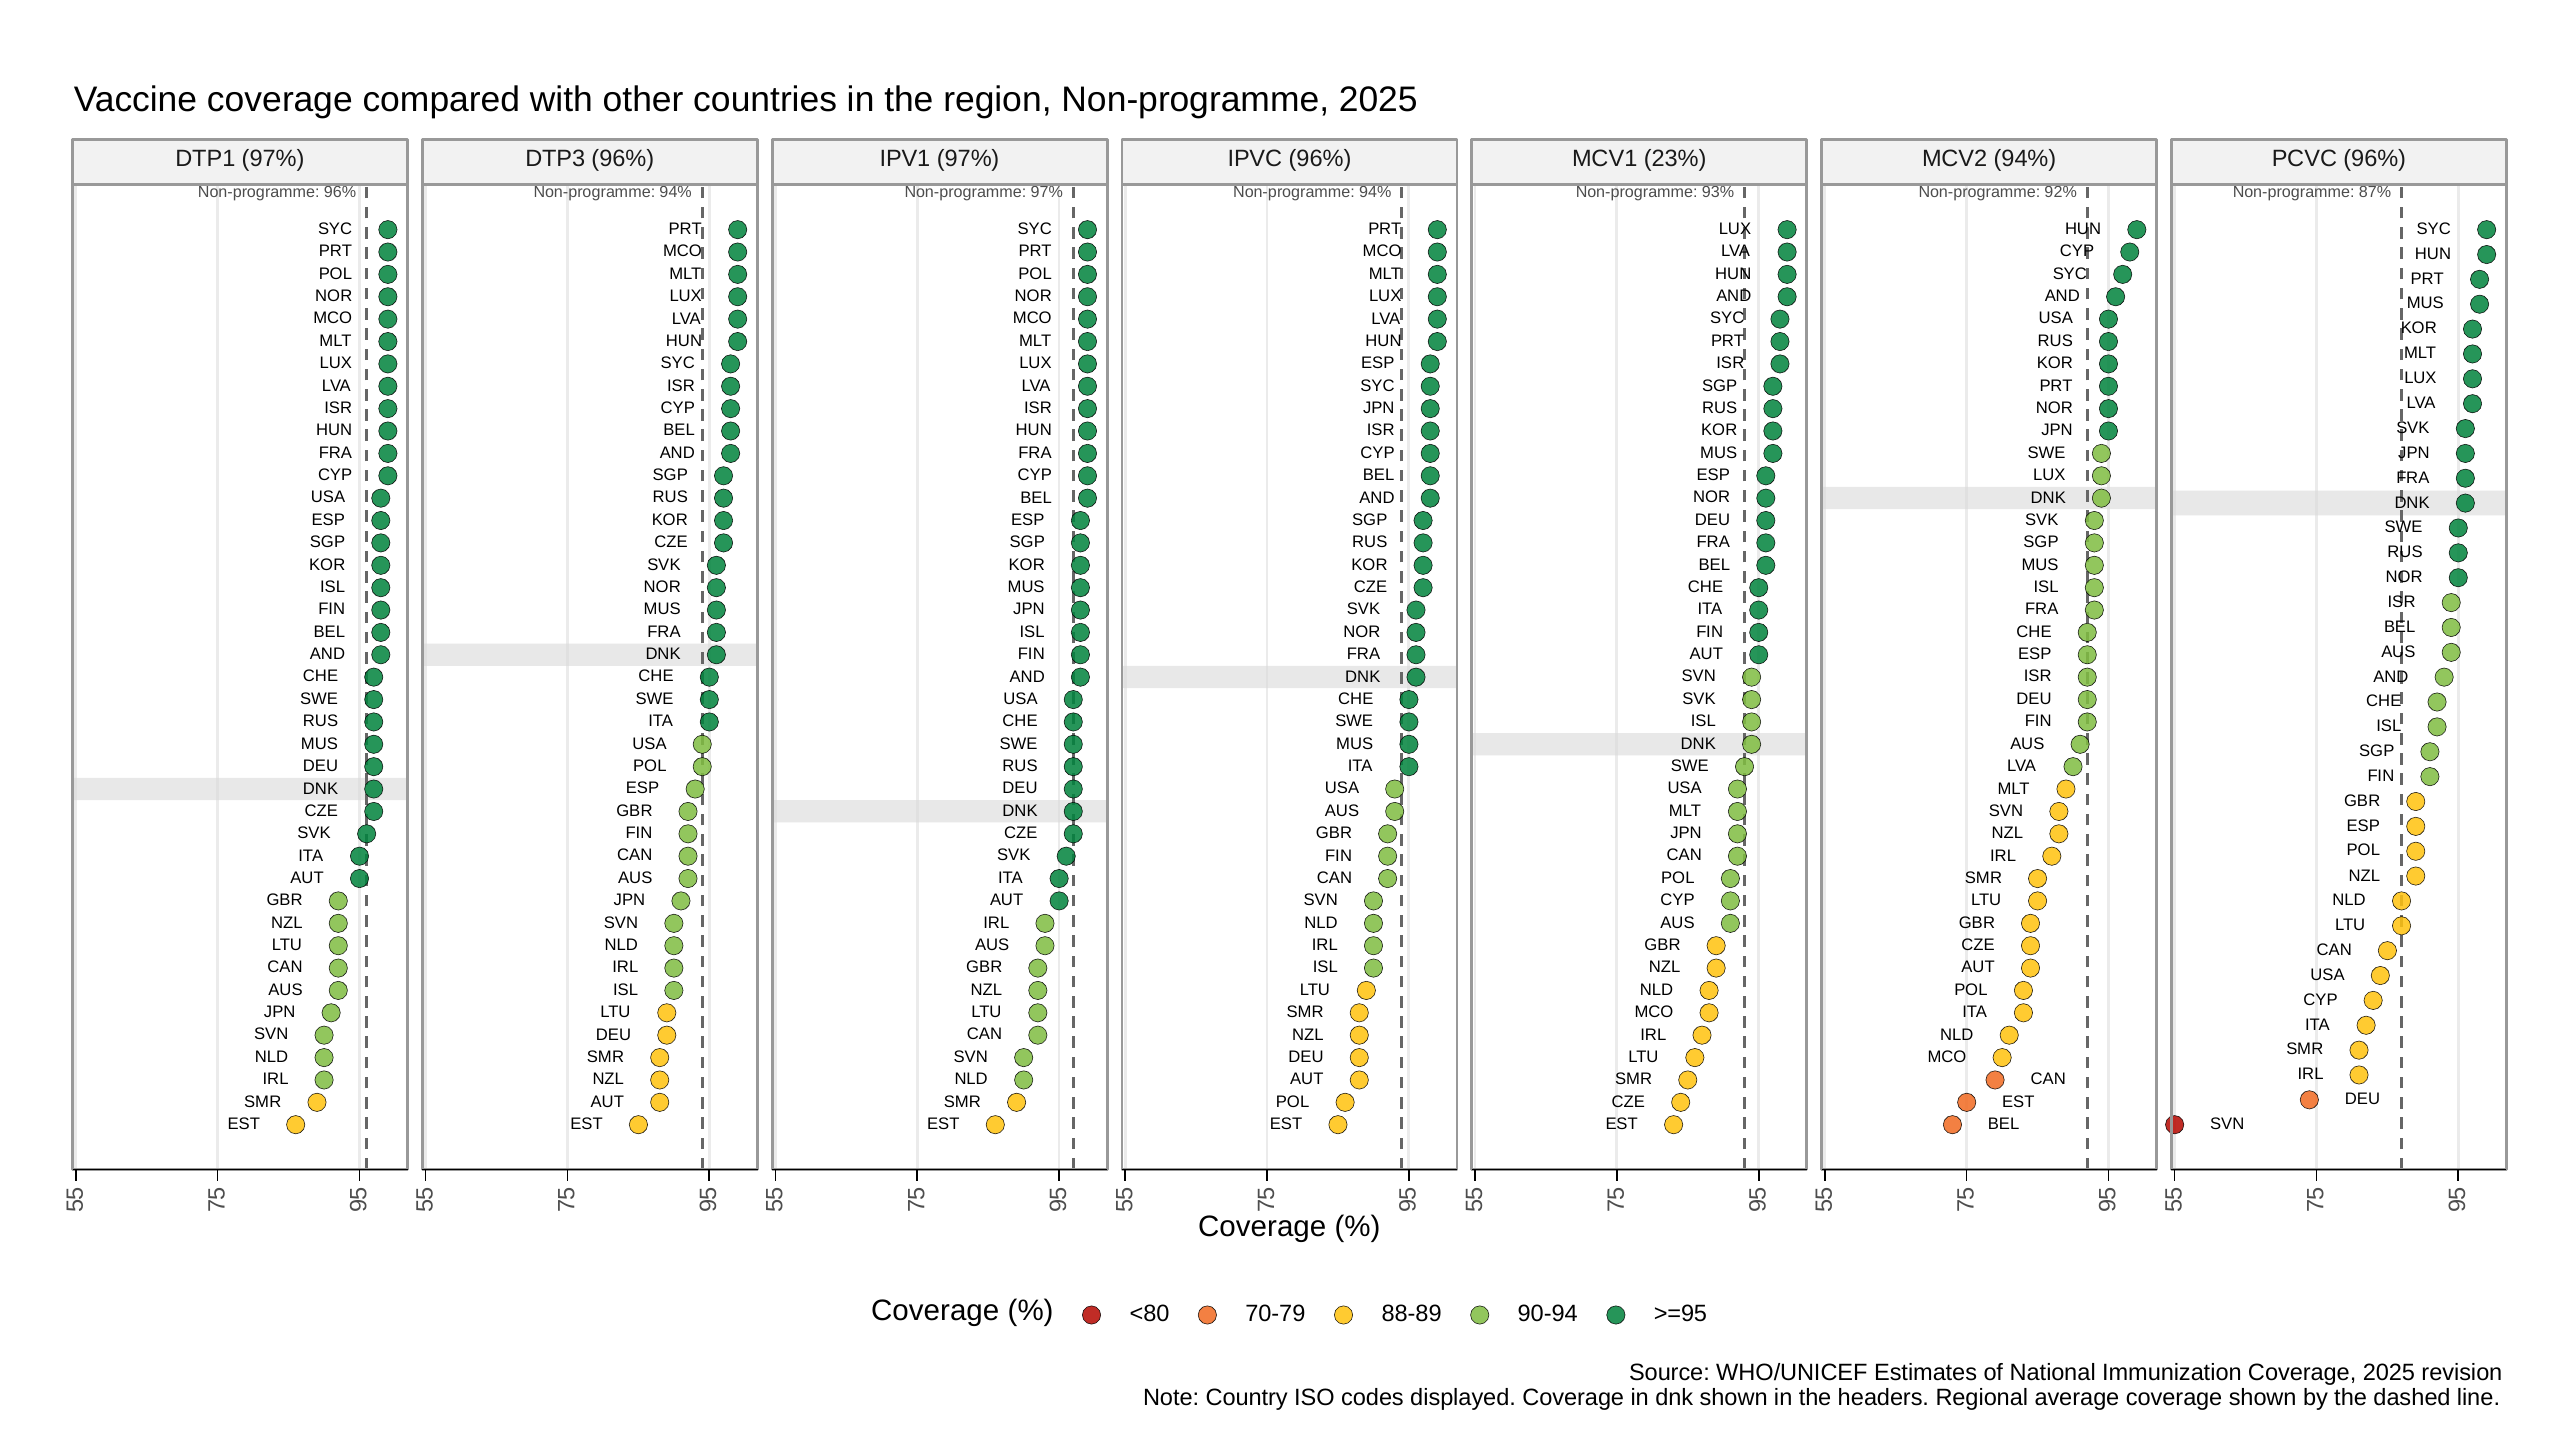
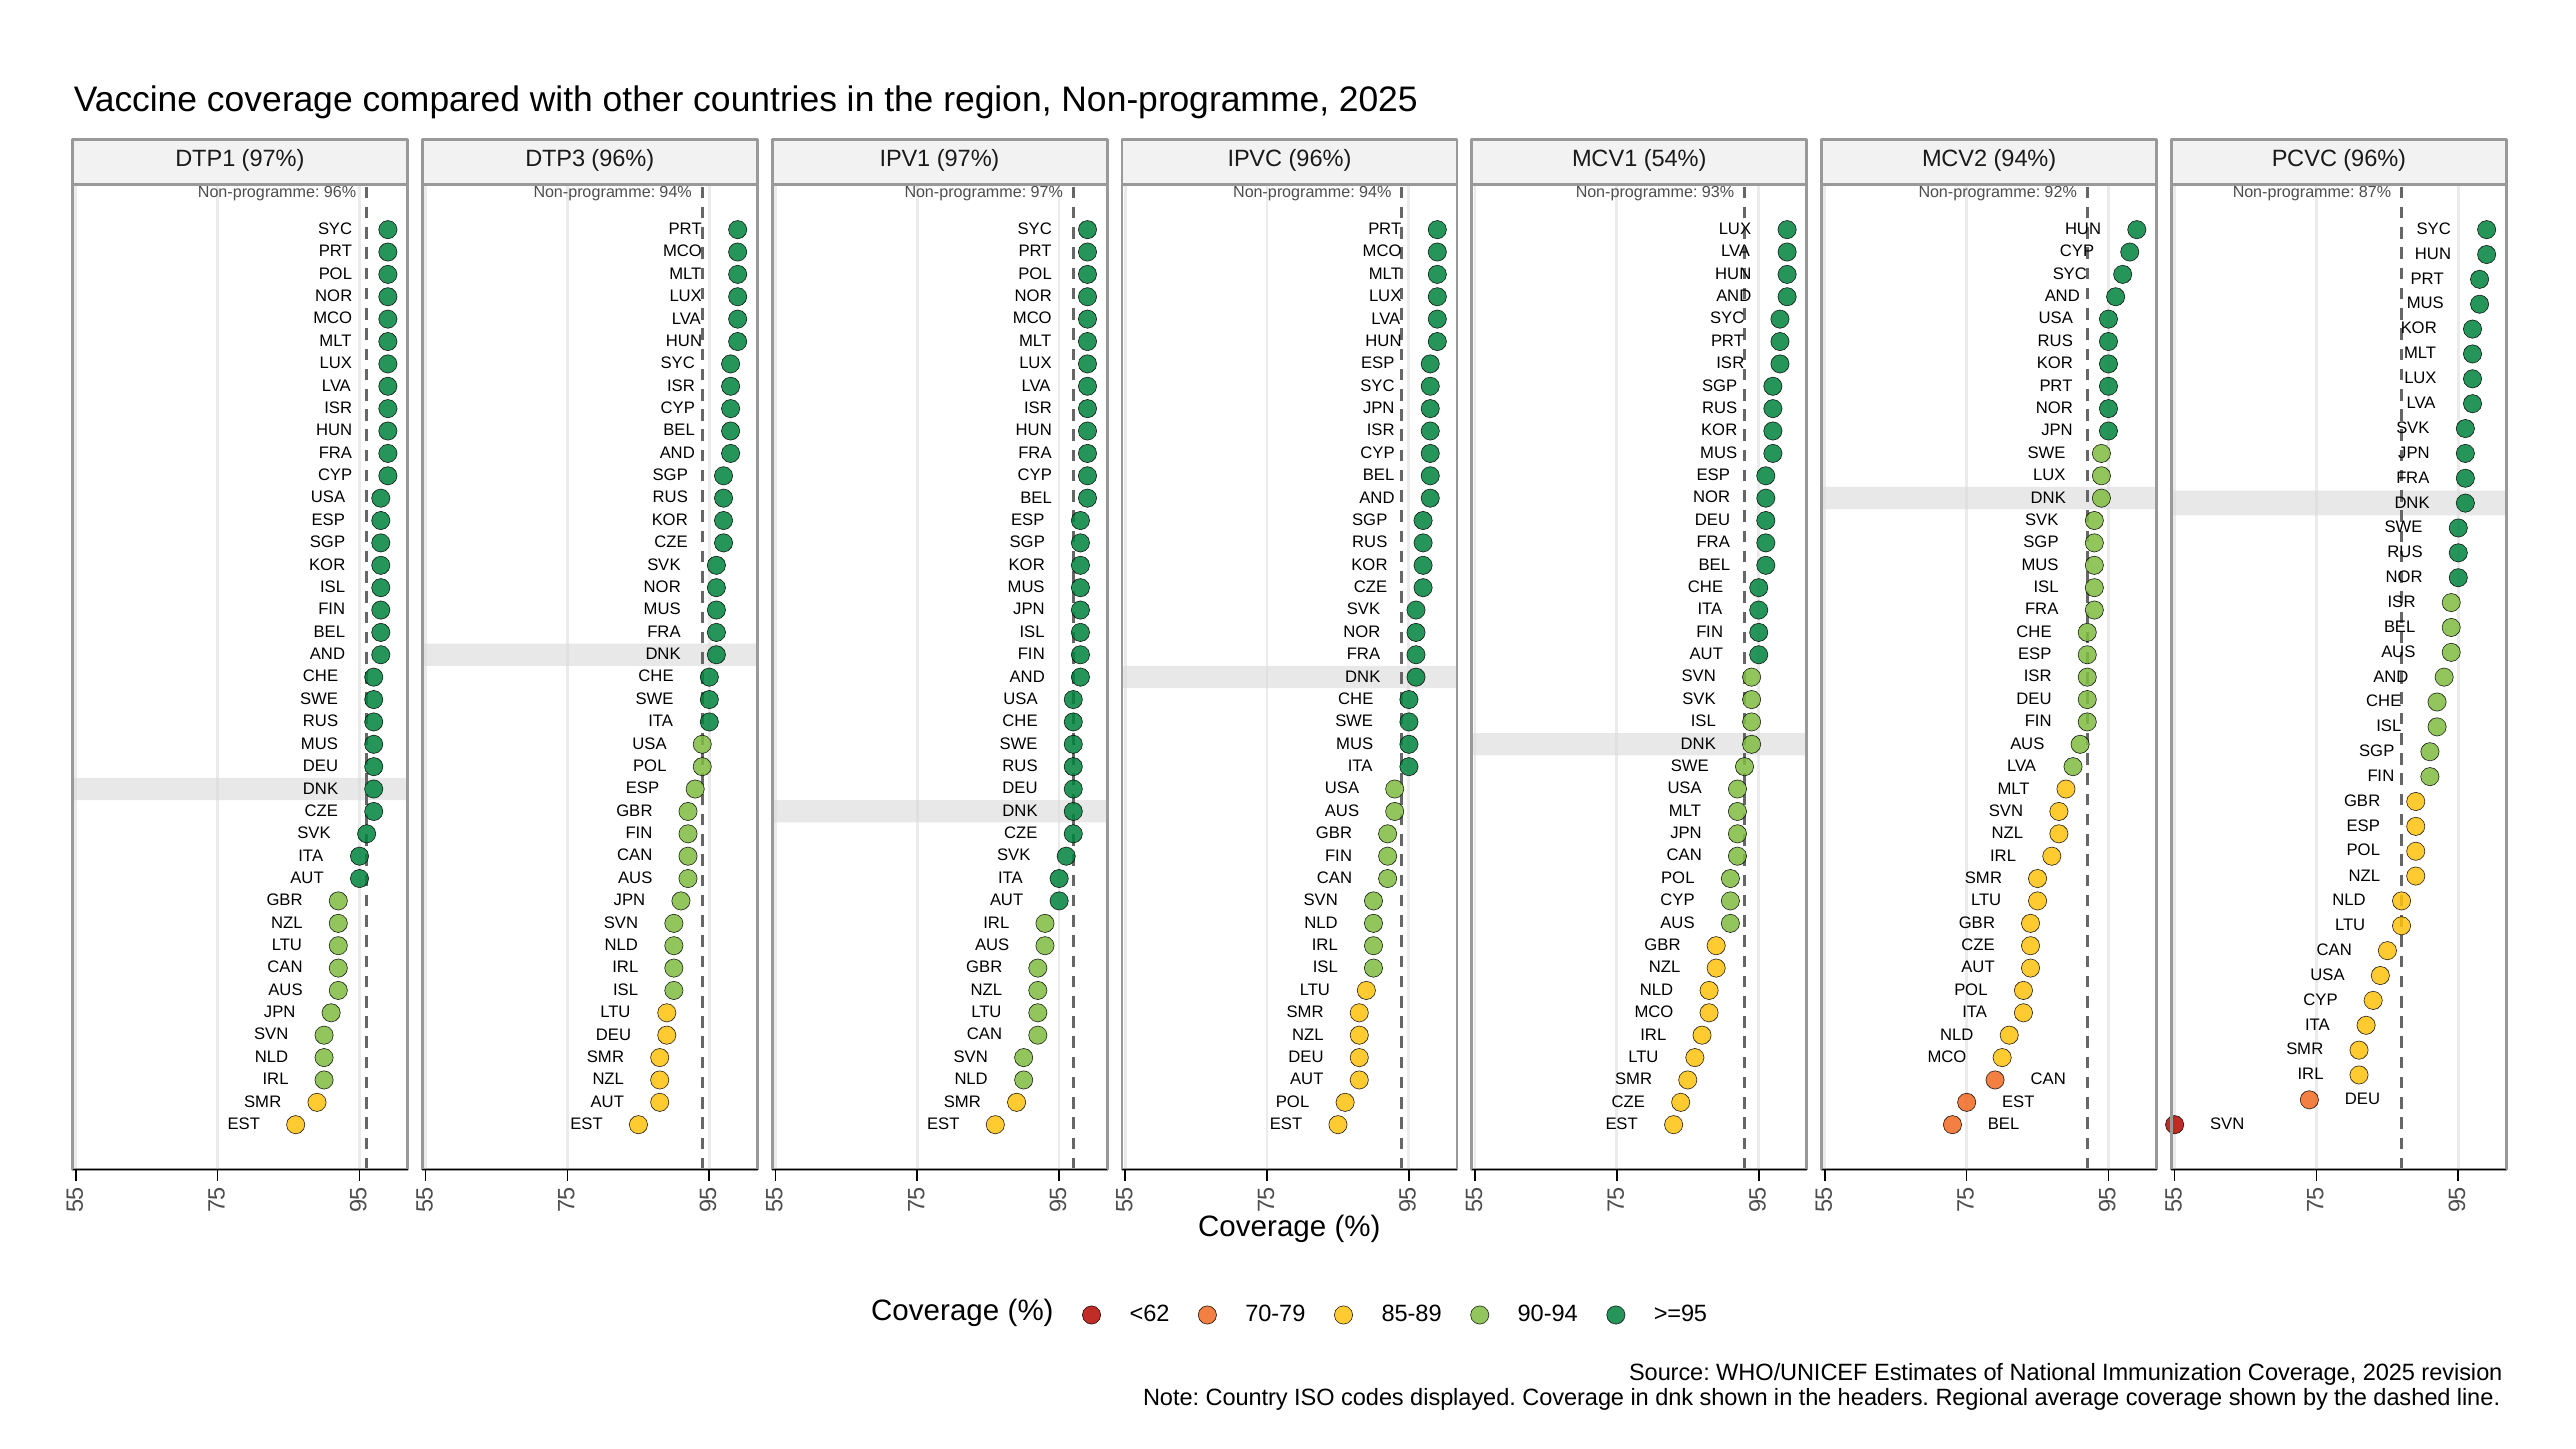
23%: 23% -> 54% (1675, 159)
<80: <80 -> <62 (1150, 1314)
88-89: 88-89 -> 85-89 (1412, 1314)
